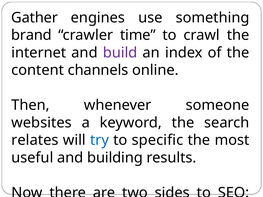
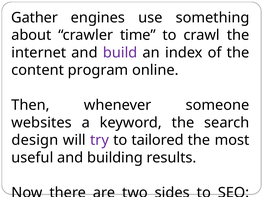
brand: brand -> about (31, 35)
channels: channels -> program (98, 70)
relates: relates -> design (35, 140)
try colour: blue -> purple (99, 140)
specific: specific -> tailored (158, 140)
